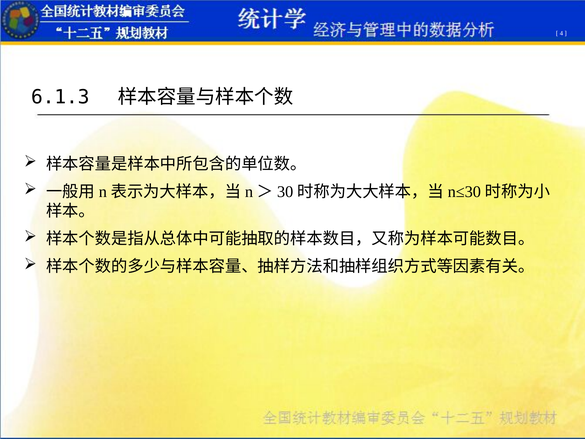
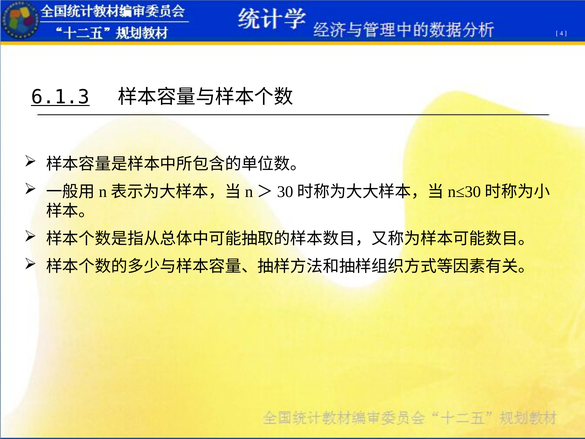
6.1.3 underline: none -> present (60, 97)
